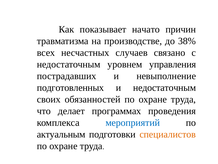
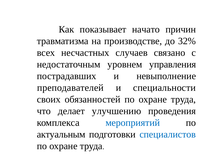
38%: 38% -> 32% (187, 41)
подготовленных: подготовленных -> преподавателей (70, 87)
и недостаточным: недостаточным -> специальности (164, 87)
программах: программах -> улучшению (117, 111)
специалистов colour: orange -> blue (168, 134)
